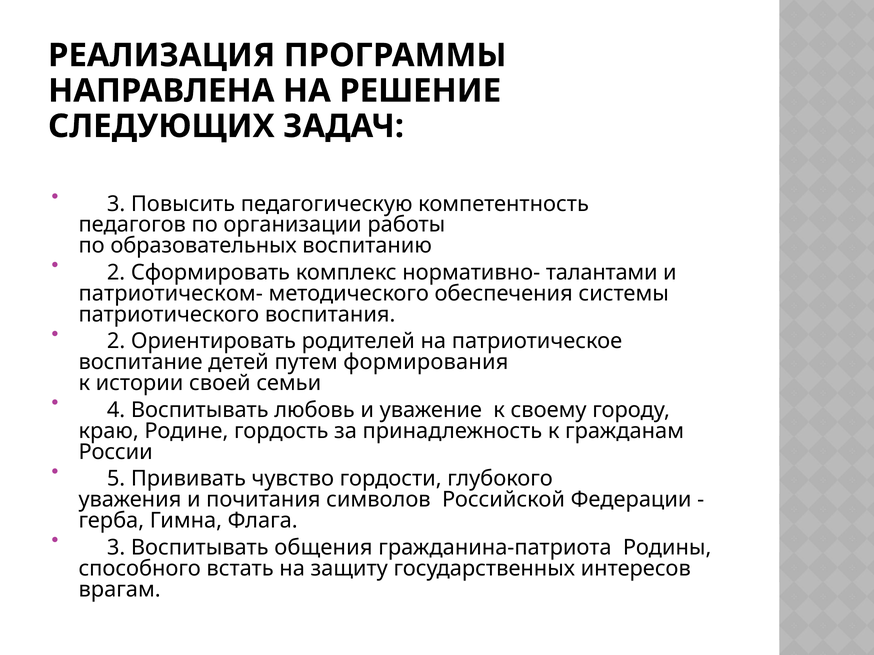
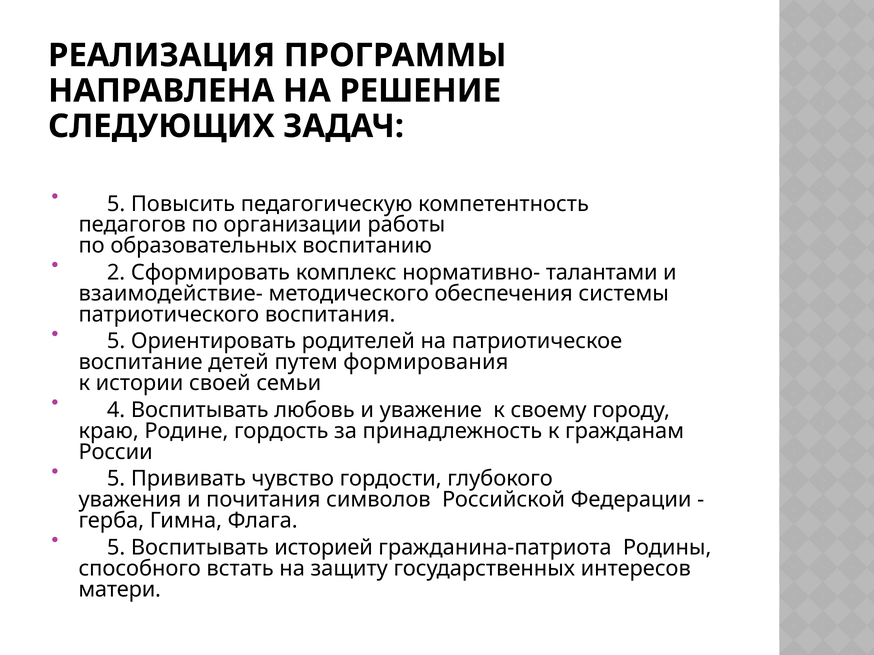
3: 3 -> 5 (116, 204)
патриотическом-: патриотическом- -> взаимодействие- (171, 294)
2: 2 -> 5 (116, 342)
3: 3 -> 5 (116, 548)
общения: общения -> историей (324, 548)
врагам: врагам -> матери (120, 590)
